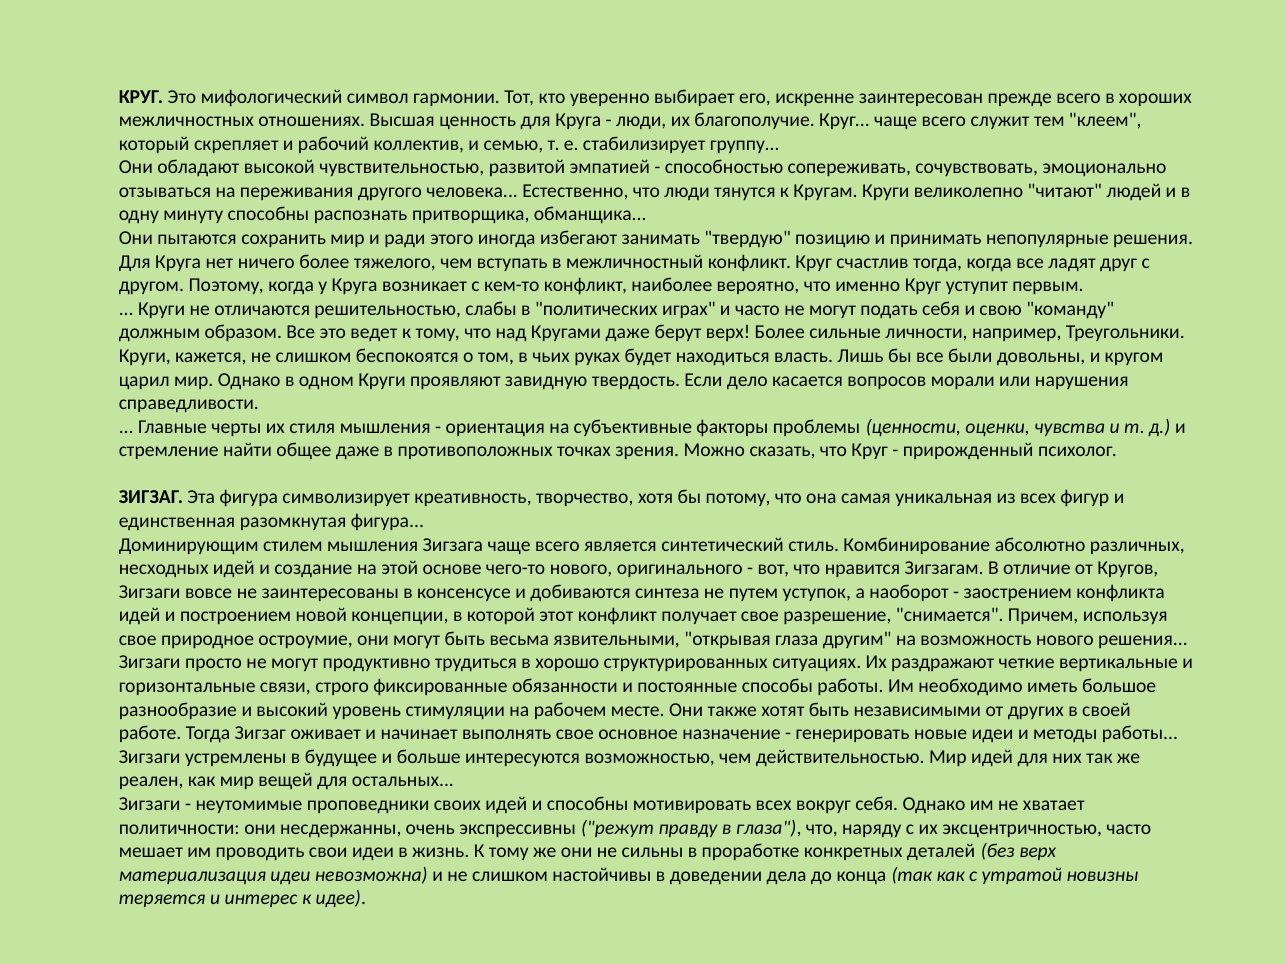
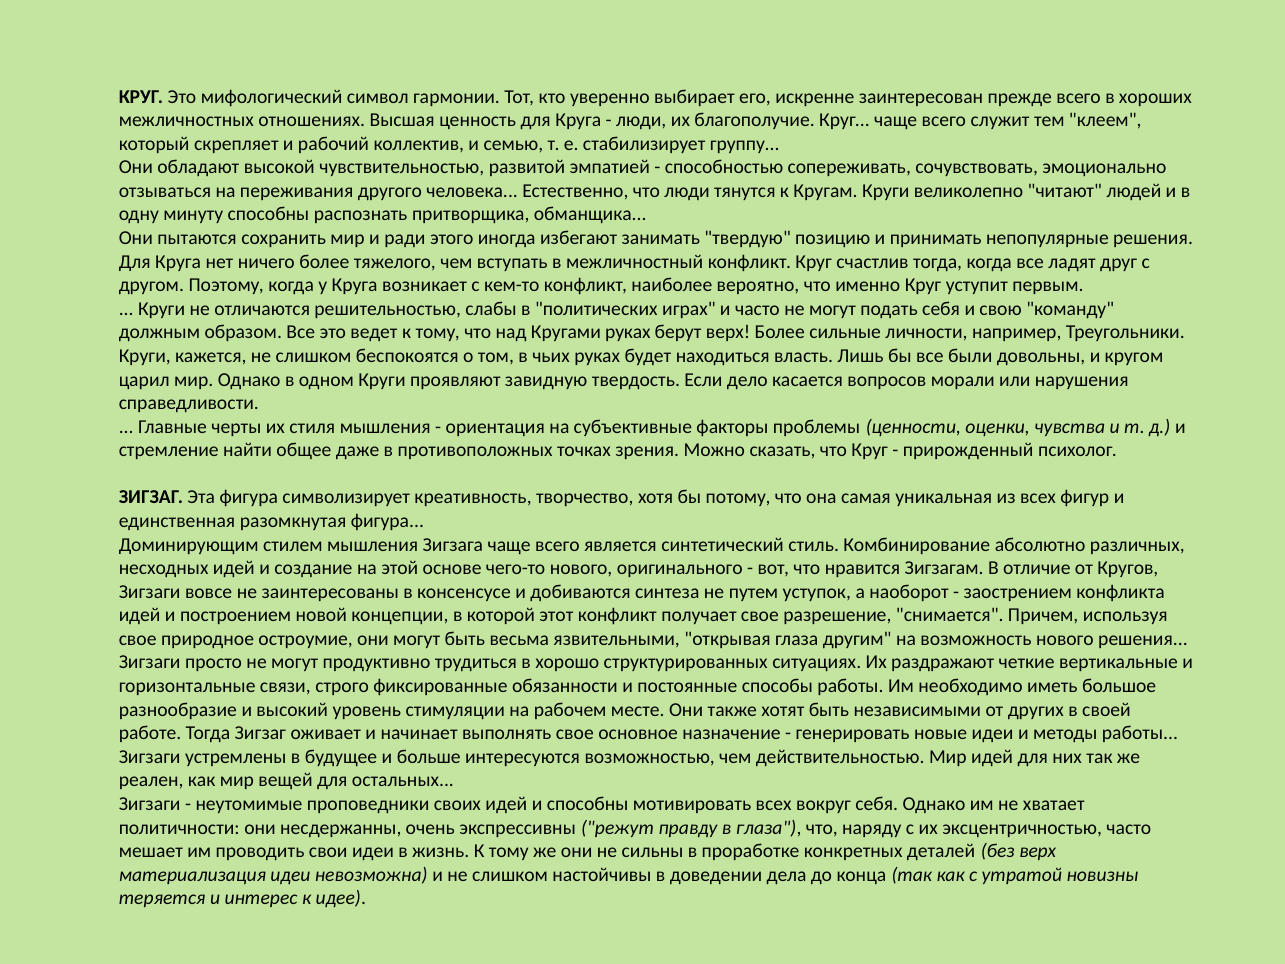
Кругами даже: даже -> руках (628, 332)
